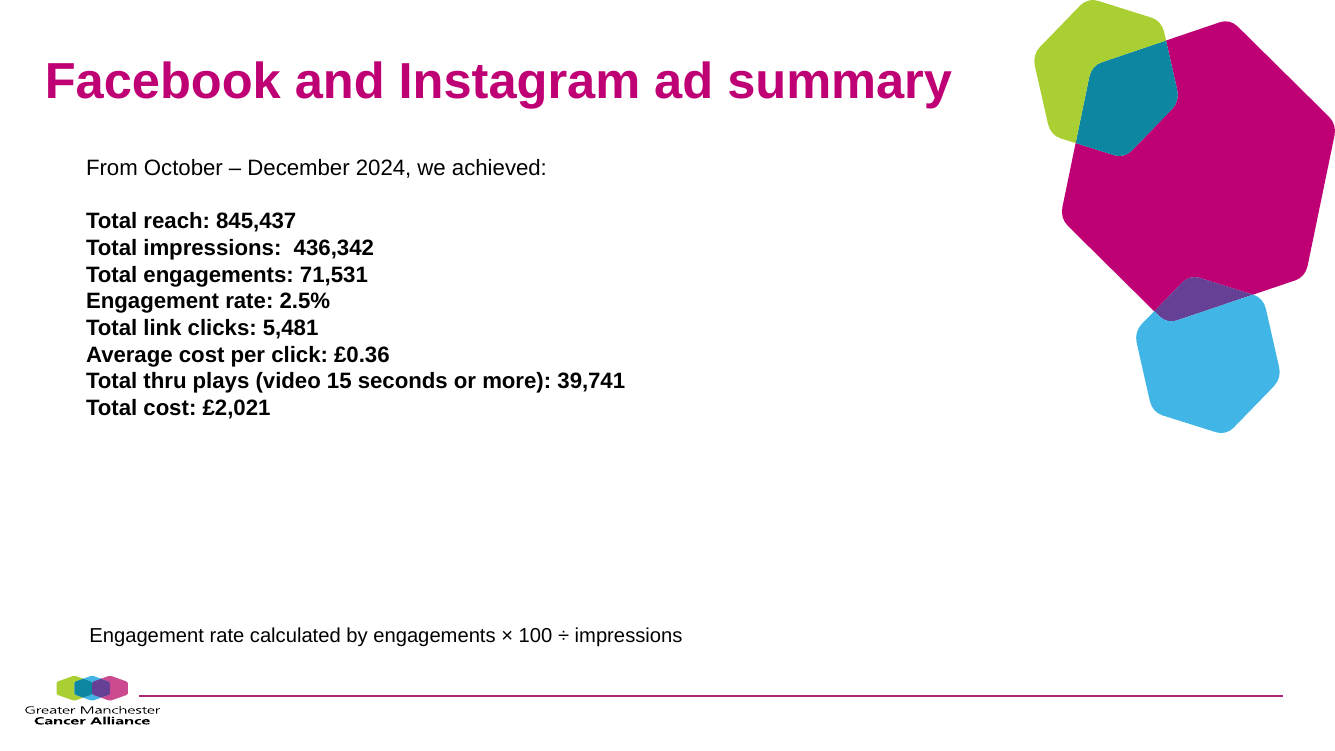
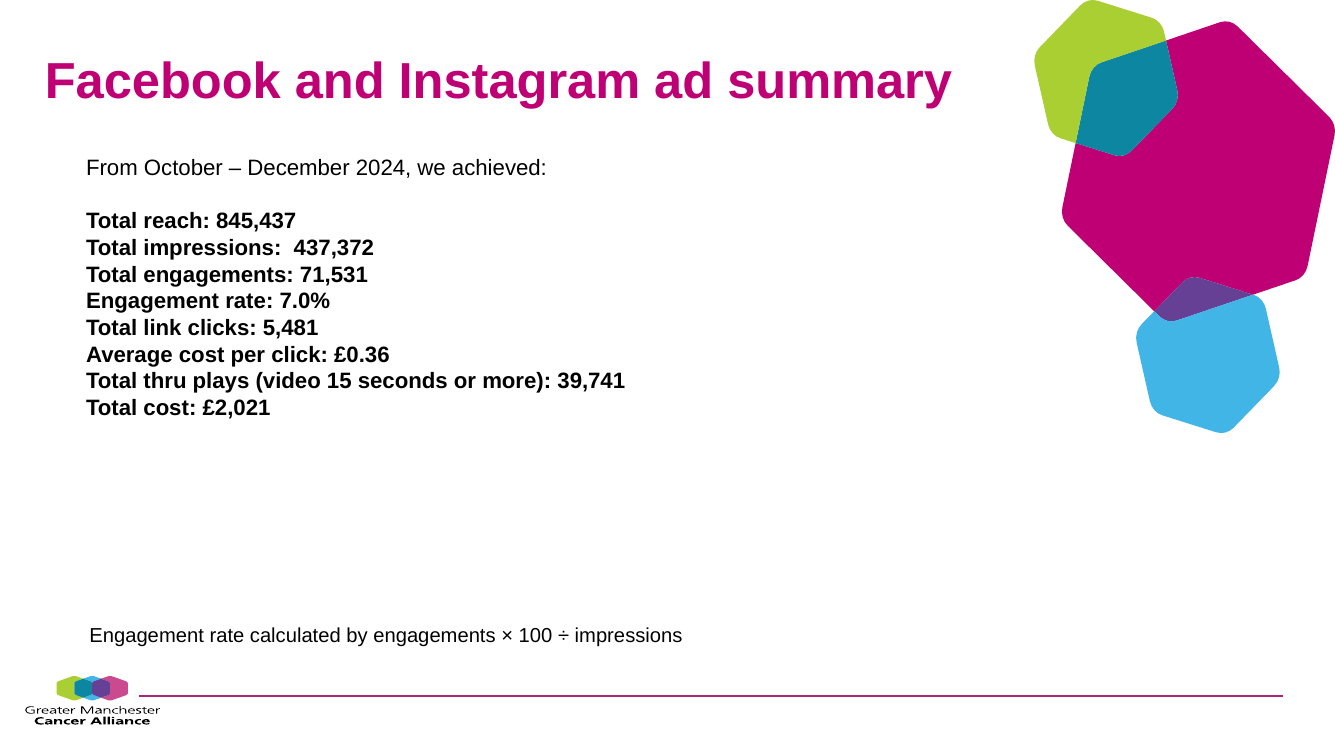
436,342: 436,342 -> 437,372 (334, 248)
2.5%: 2.5% -> 7.0% (305, 302)
